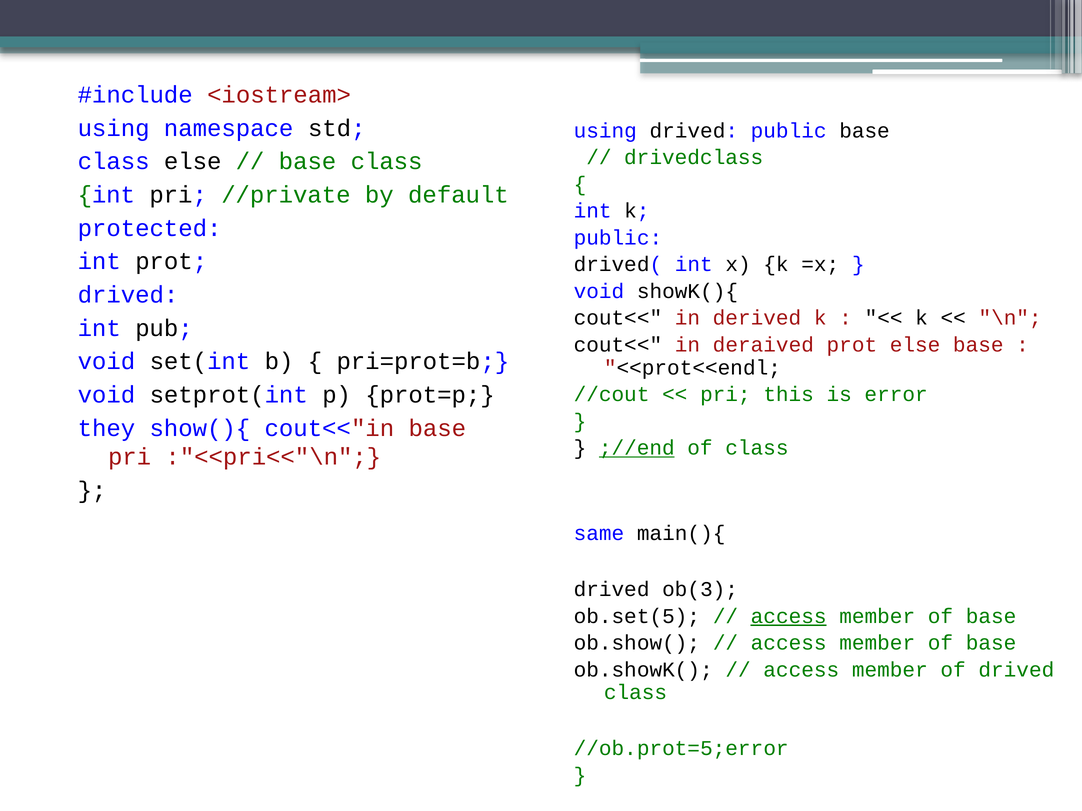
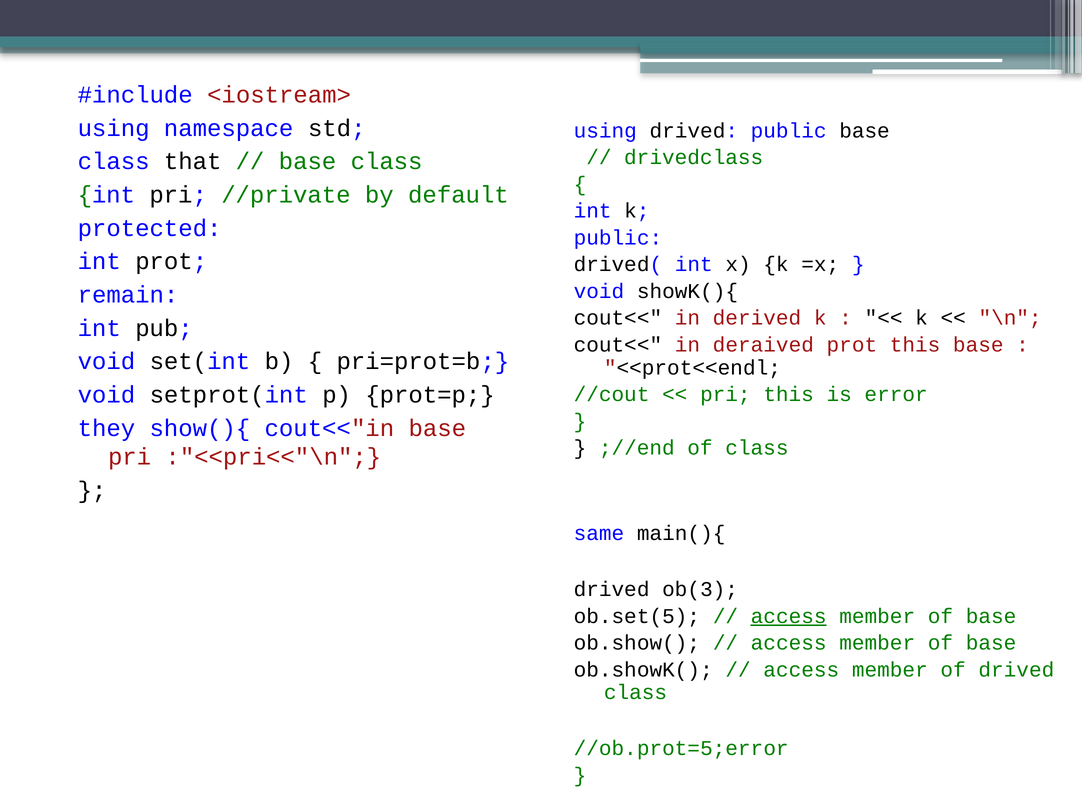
class else: else -> that (193, 162)
drived: drived -> remain (128, 295)
prot else: else -> this (915, 345)
;//end underline: present -> none (637, 448)
